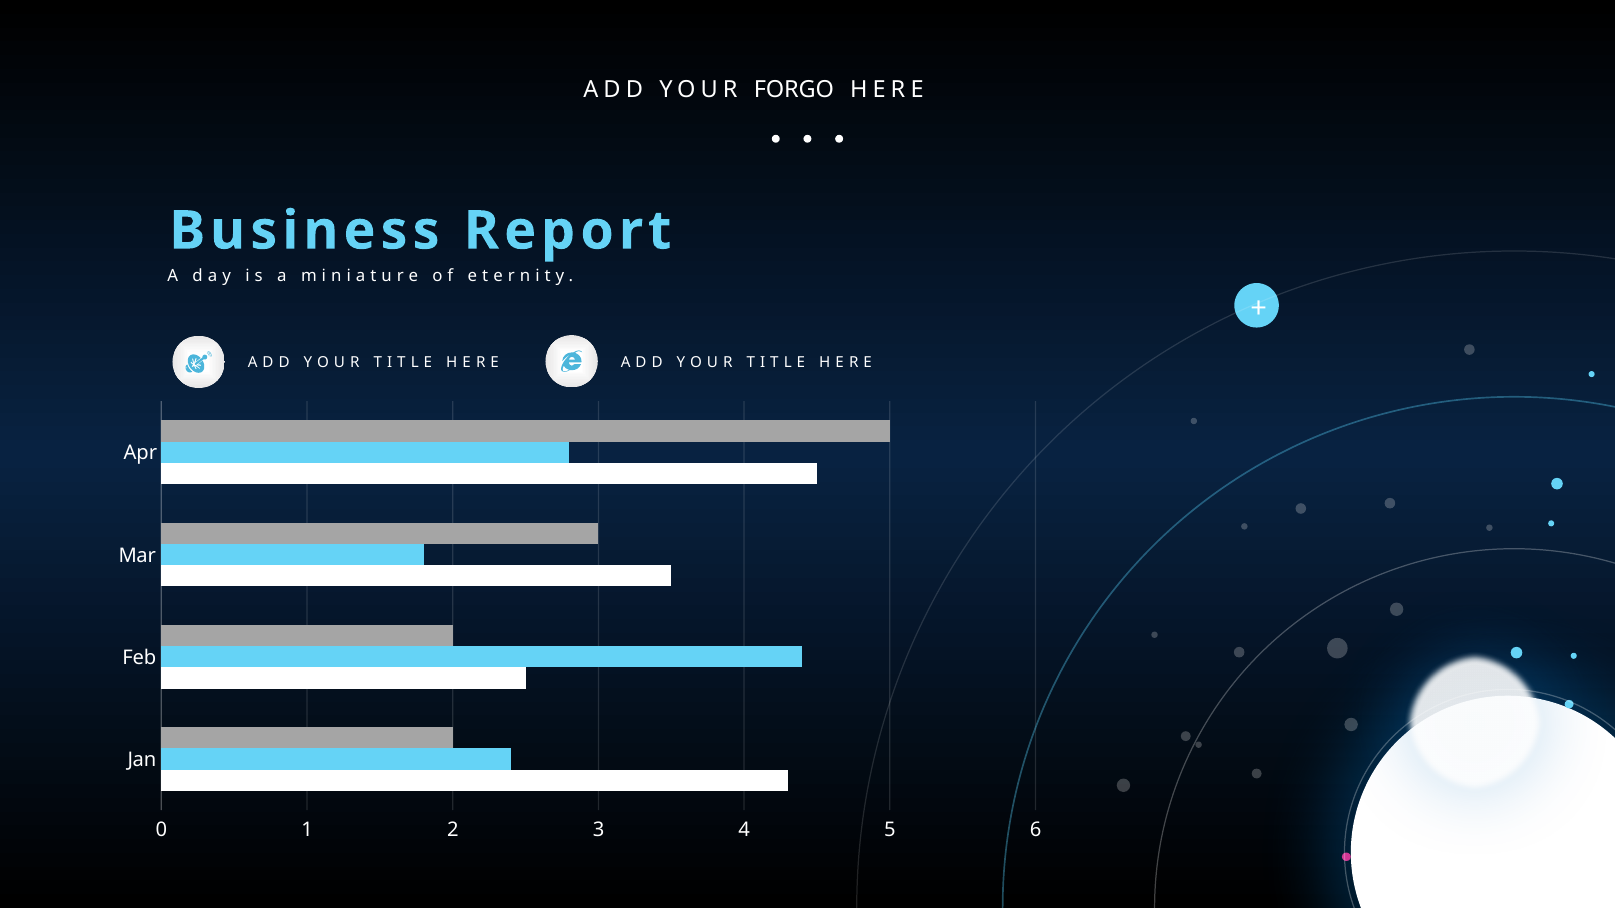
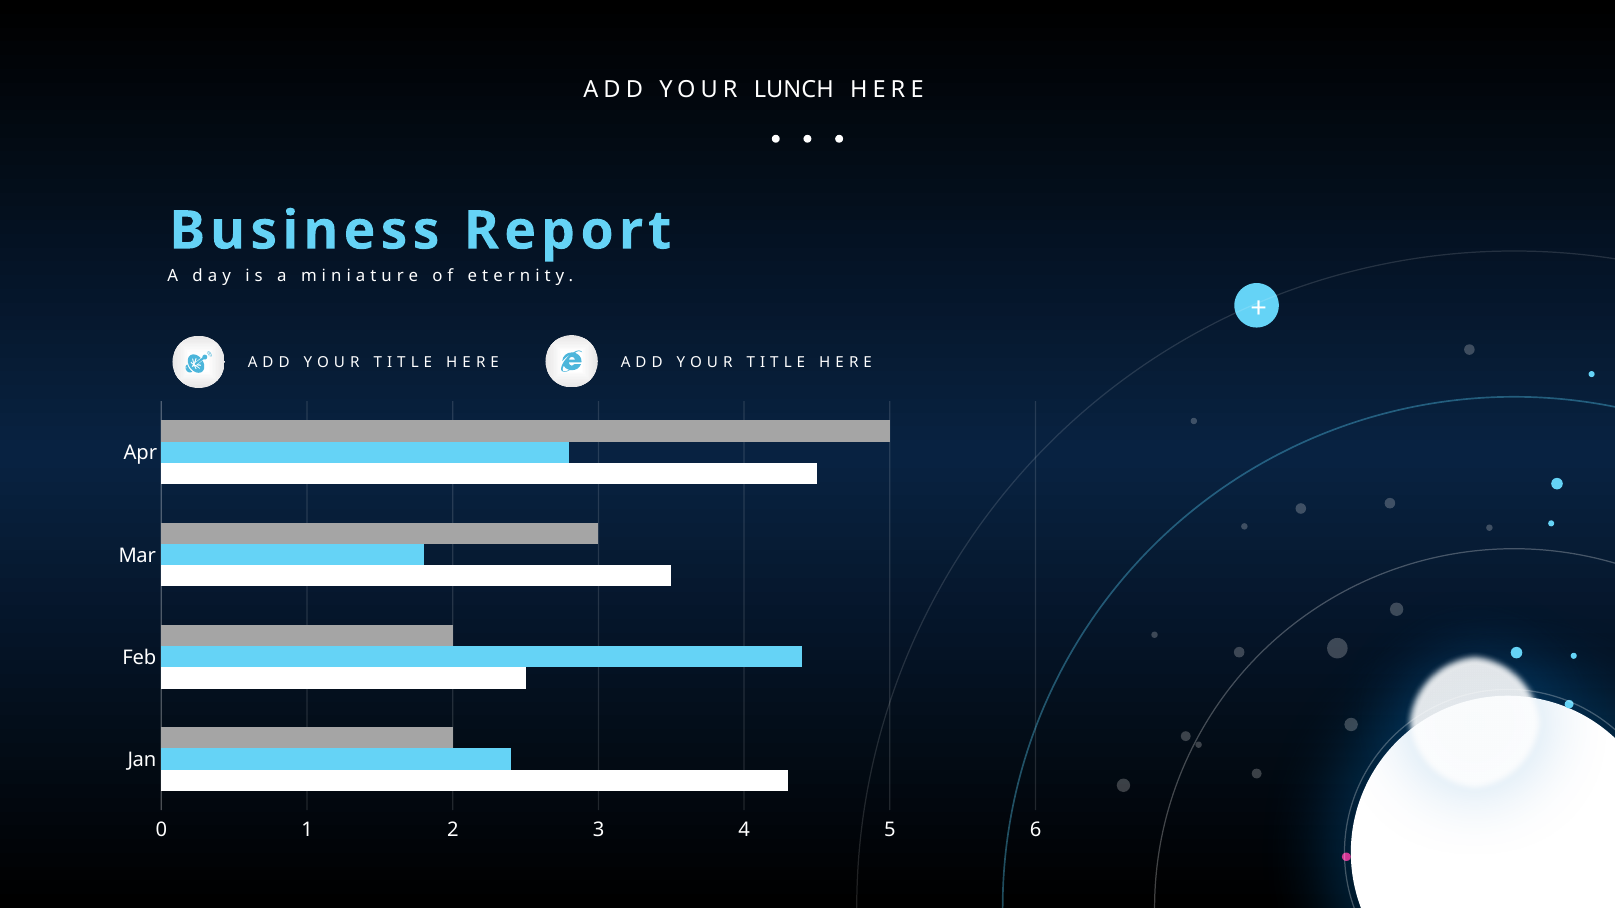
FORGO: FORGO -> LUNCH (794, 90)
